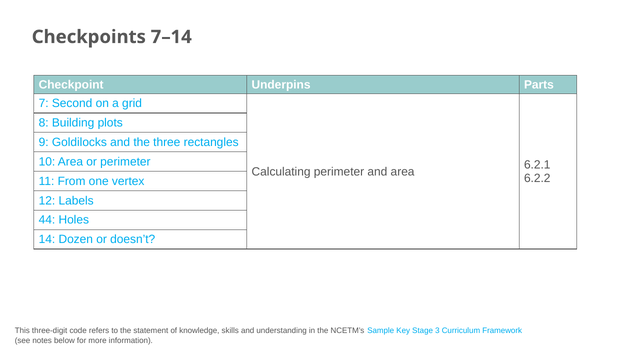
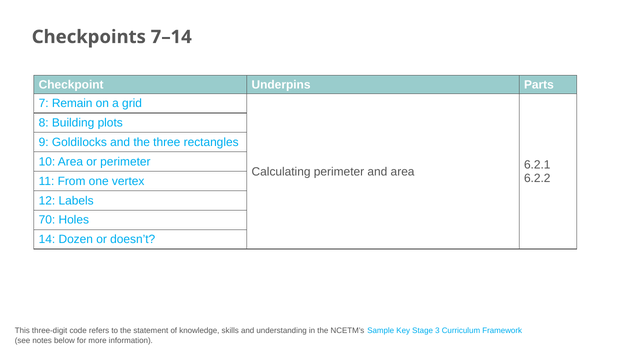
Second: Second -> Remain (72, 103)
44: 44 -> 70 (47, 220)
